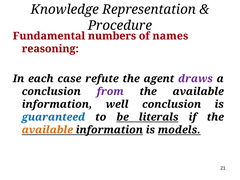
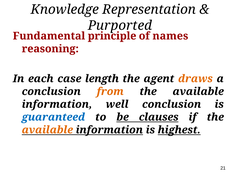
Procedure: Procedure -> Purported (120, 25)
numbers: numbers -> principle (112, 36)
refute: refute -> length (102, 79)
draws colour: purple -> orange (195, 79)
from colour: purple -> orange (110, 91)
literals: literals -> clauses (159, 117)
models: models -> highest (179, 130)
